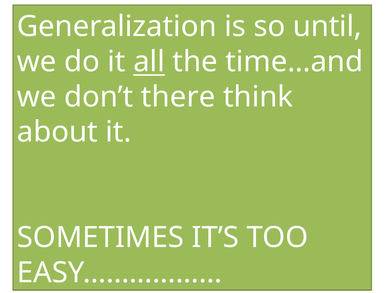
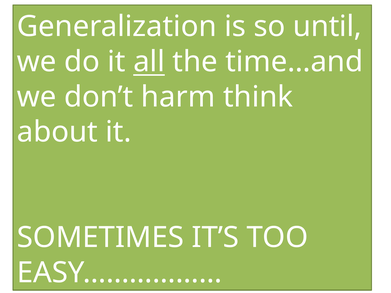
there: there -> harm (178, 97)
